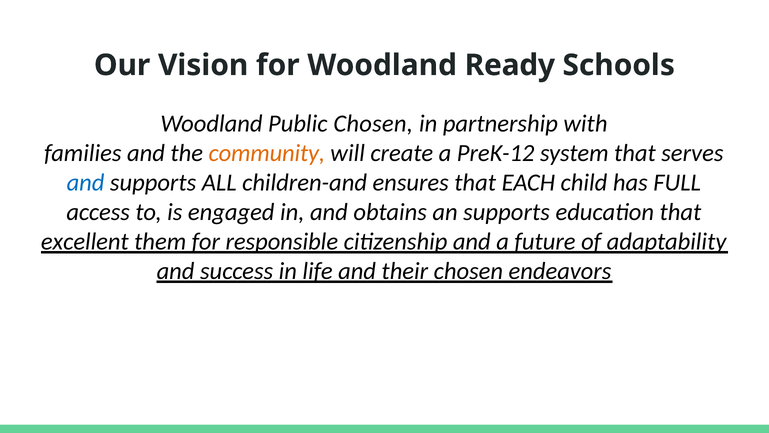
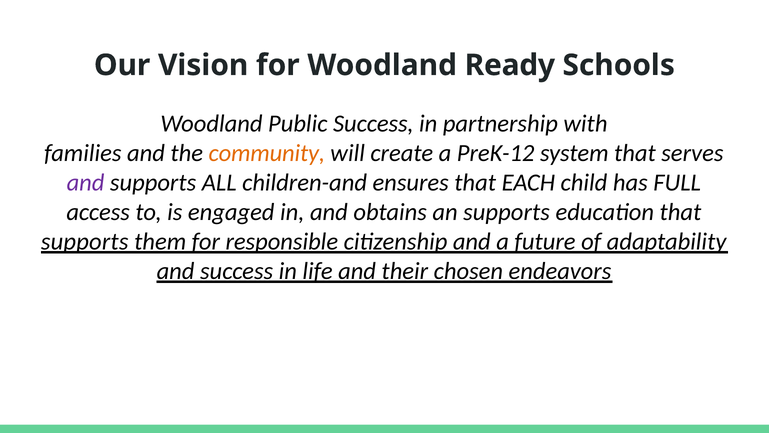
Public Chosen: Chosen -> Success (373, 124)
and colour: blue -> purple (86, 182)
excellent: excellent -> supports (85, 241)
